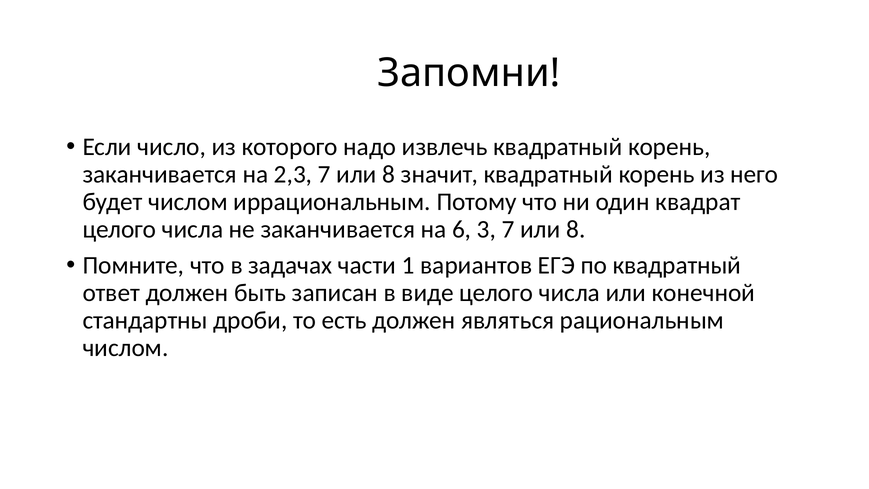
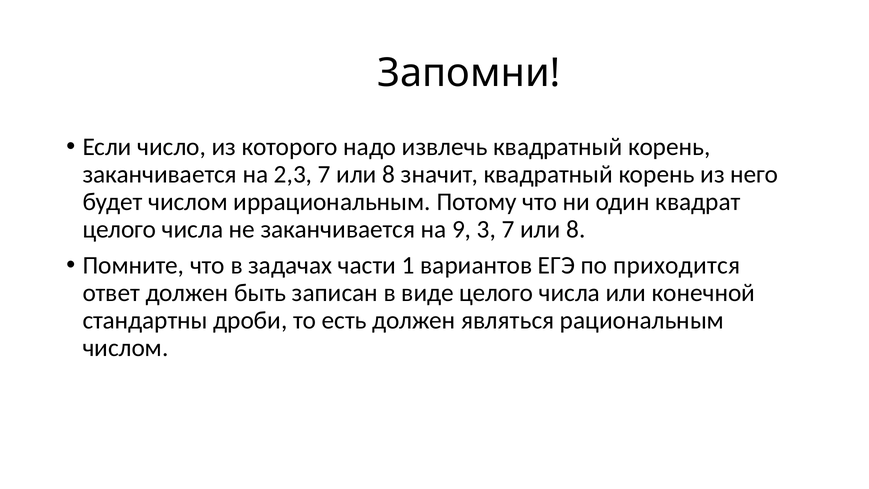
6: 6 -> 9 (462, 229)
по квадратный: квадратный -> приходится (677, 265)
